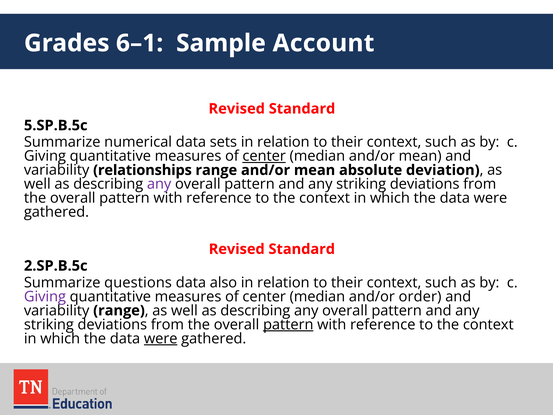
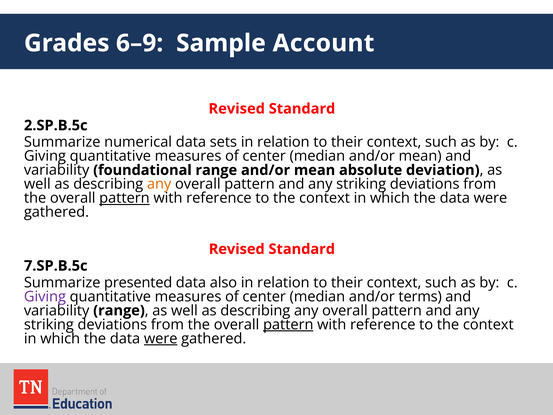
6–1: 6–1 -> 6–9 (140, 43)
5.SP.B.5c: 5.SP.B.5c -> 2.SP.B.5c (56, 125)
center underline: present -> none (264, 156)
relationships: relationships -> foundational (142, 170)
any colour: purple -> orange (159, 184)
pattern underline: none -> present (124, 198)
2.SP.B.5c: 2.SP.B.5c -> 7.SP.B.5c (56, 266)
questions: questions -> presented (138, 282)
order: order -> terms (420, 296)
